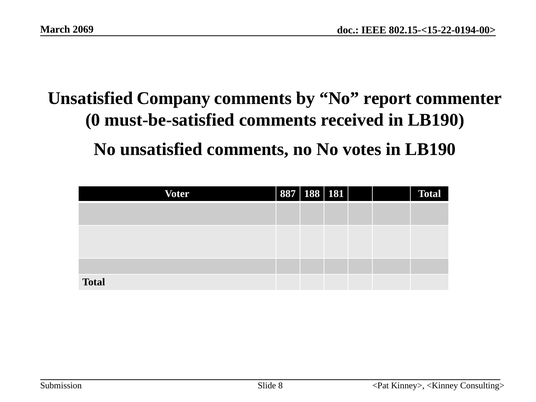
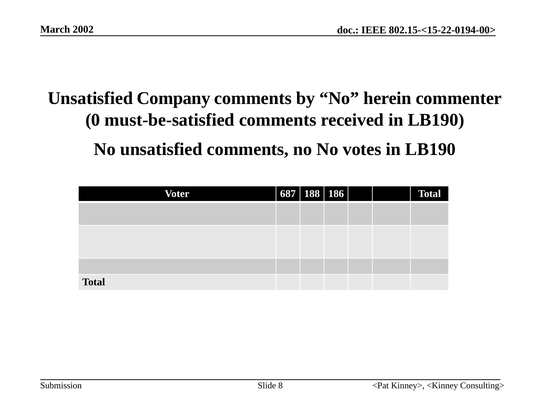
2069: 2069 -> 2002 (83, 29)
report: report -> herein (388, 98)
887: 887 -> 687 (288, 194)
181: 181 -> 186 (336, 194)
